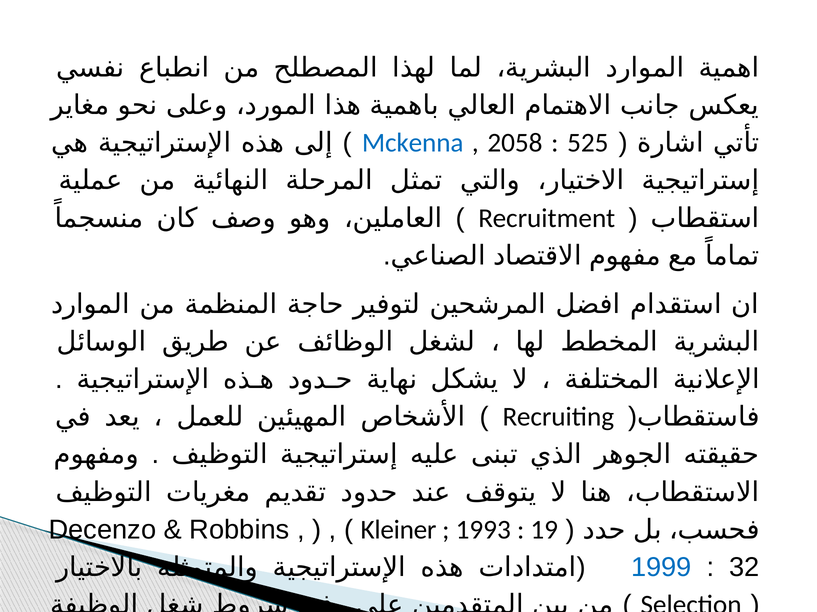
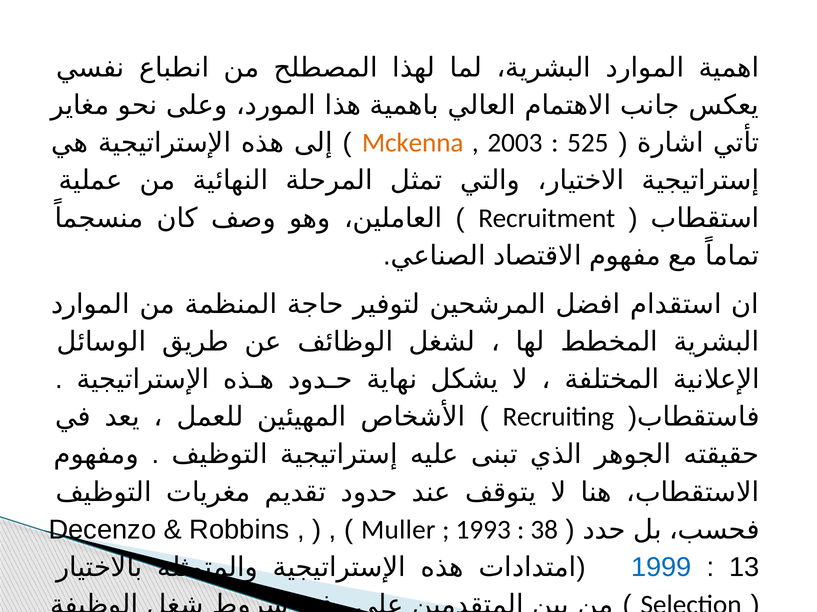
Mckenna colour: blue -> orange (413, 143)
2058: 2058 -> 2003 (515, 143)
Kleiner: Kleiner -> Muller (398, 530)
19: 19 -> 38 (544, 530)
32: 32 -> 13 (744, 568)
